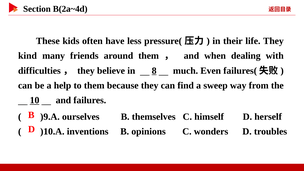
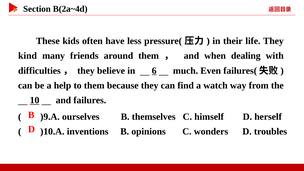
8: 8 -> 6 (154, 71)
sweep: sweep -> watch (216, 85)
